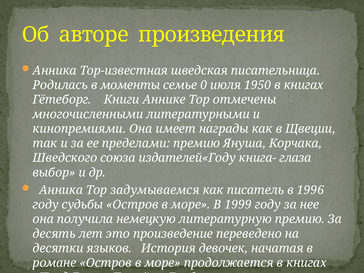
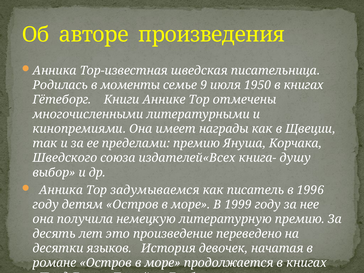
0: 0 -> 9 (204, 85)
издателей«Году: издателей«Году -> издателей«Всех (187, 158)
глаза: глаза -> душу (295, 158)
судьбы: судьбы -> детям (82, 205)
